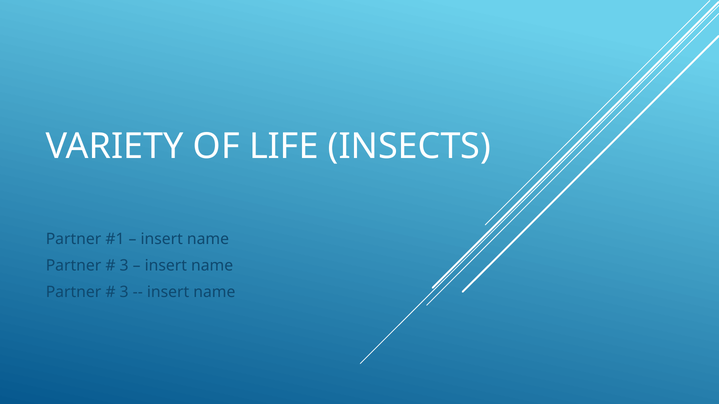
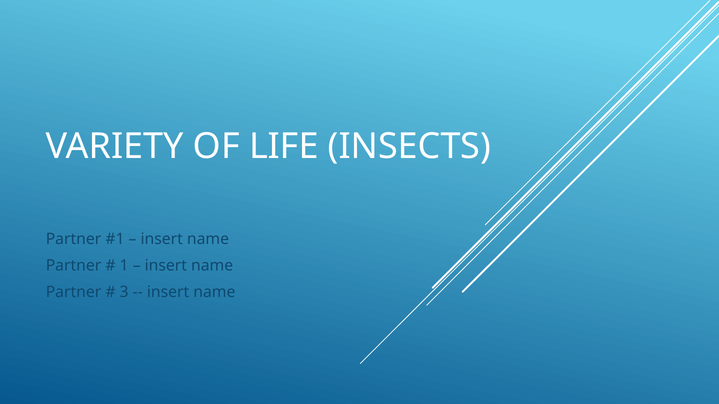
3: 3 -> 1 (124, 266)
